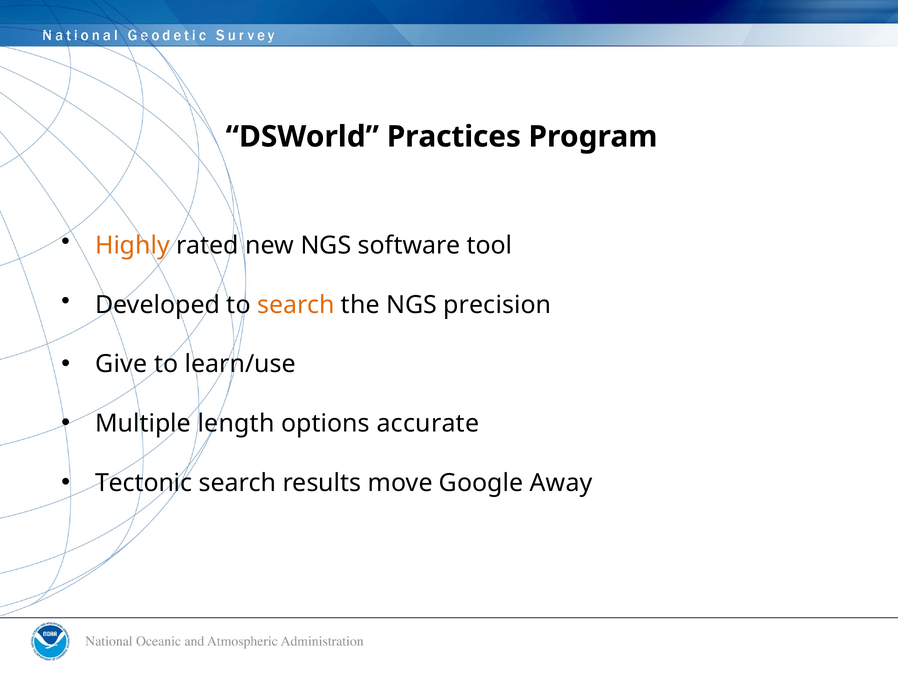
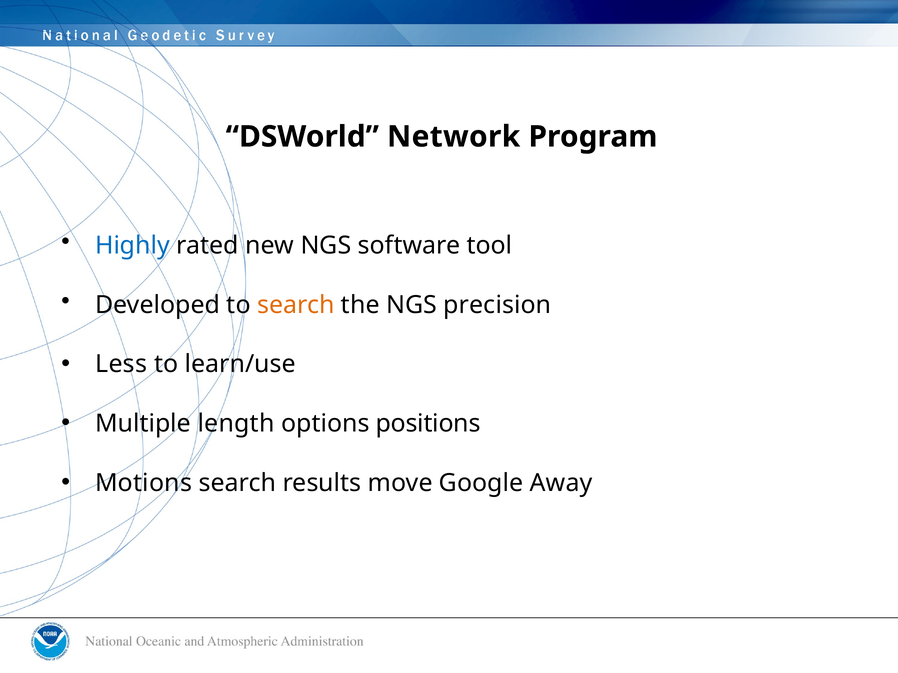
Practices: Practices -> Network (454, 137)
Highly colour: orange -> blue (132, 246)
Give: Give -> Less (121, 365)
accurate: accurate -> positions (428, 424)
Tectonic: Tectonic -> Motions (144, 483)
